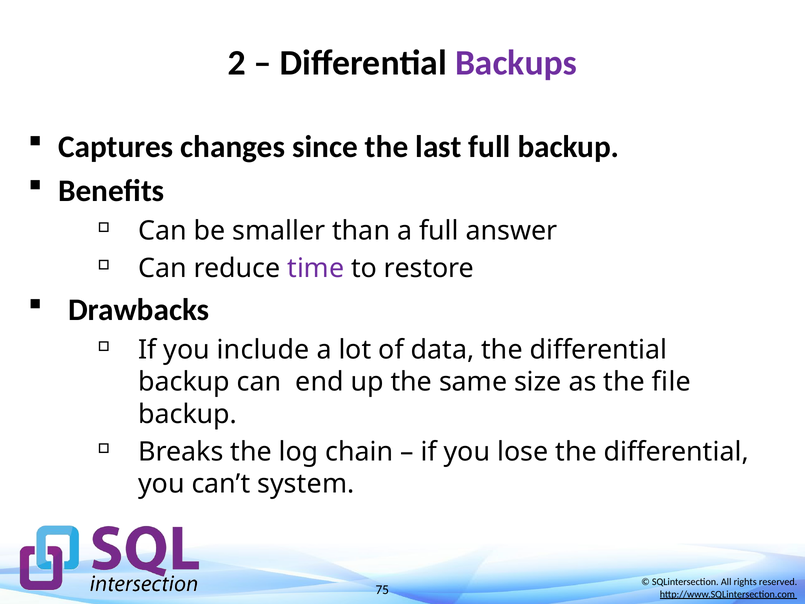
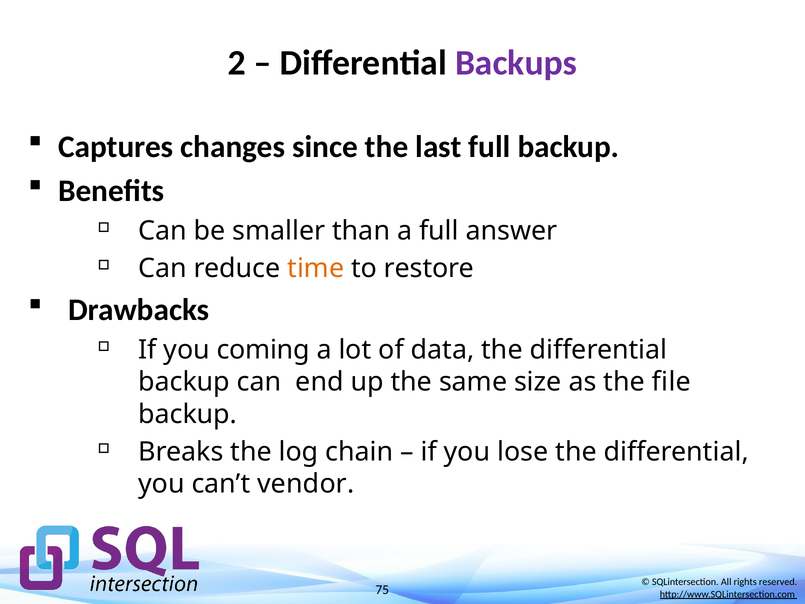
time colour: purple -> orange (316, 268)
include: include -> coming (263, 350)
system: system -> vendor (306, 484)
